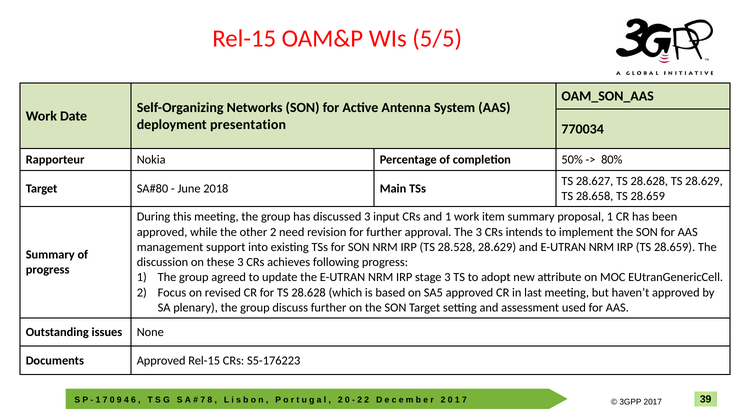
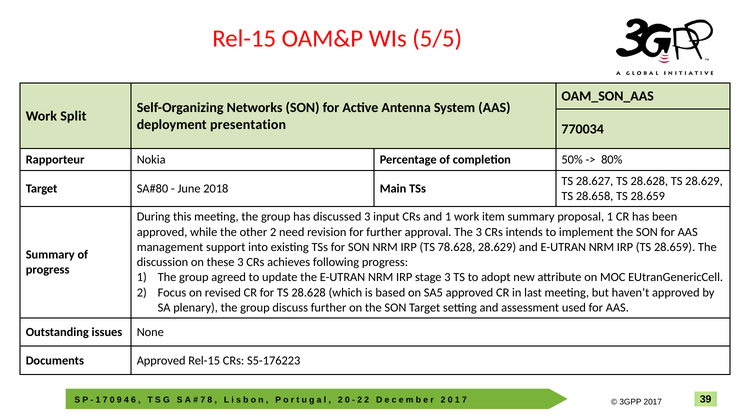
Date: Date -> Split (73, 116)
28.528: 28.528 -> 78.628 (456, 247)
